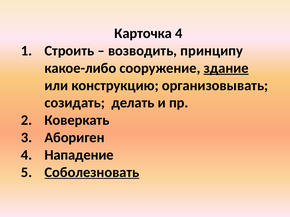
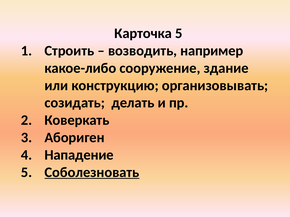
Карточка 4: 4 -> 5 (179, 33)
принципу: принципу -> например (212, 51)
здание underline: present -> none (226, 68)
